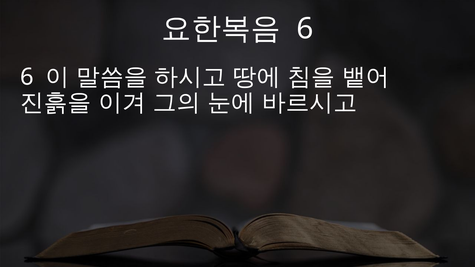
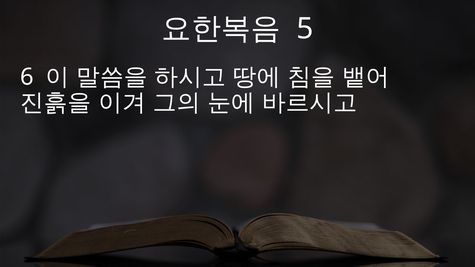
6: 6 -> 5 (305, 29)
